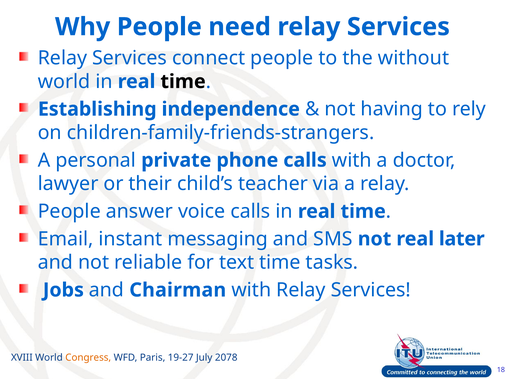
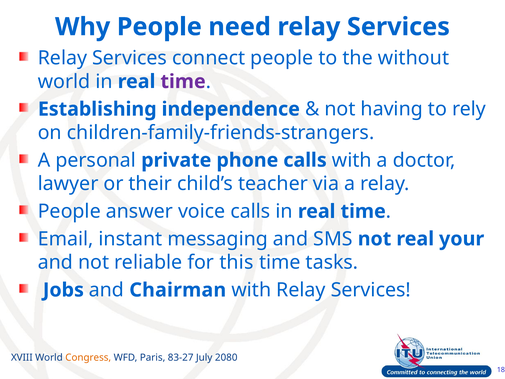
time colour: black -> purple (183, 82)
later: later -> your (462, 239)
text: text -> this (236, 262)
19-27: 19-27 -> 83-27 (181, 358)
2078: 2078 -> 2080 (226, 358)
